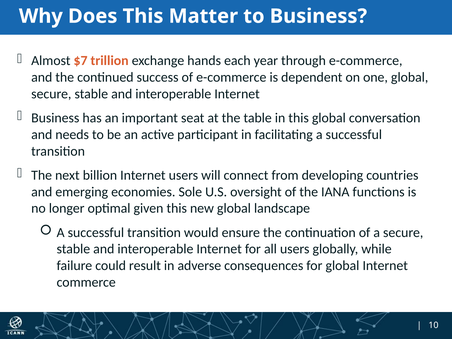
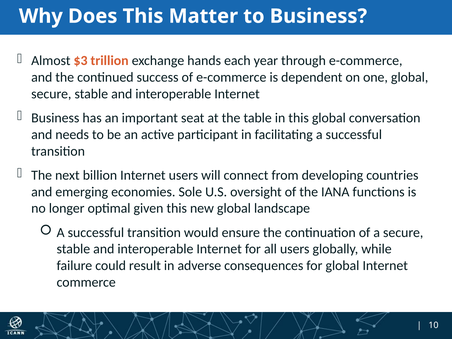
$7: $7 -> $3 (81, 61)
